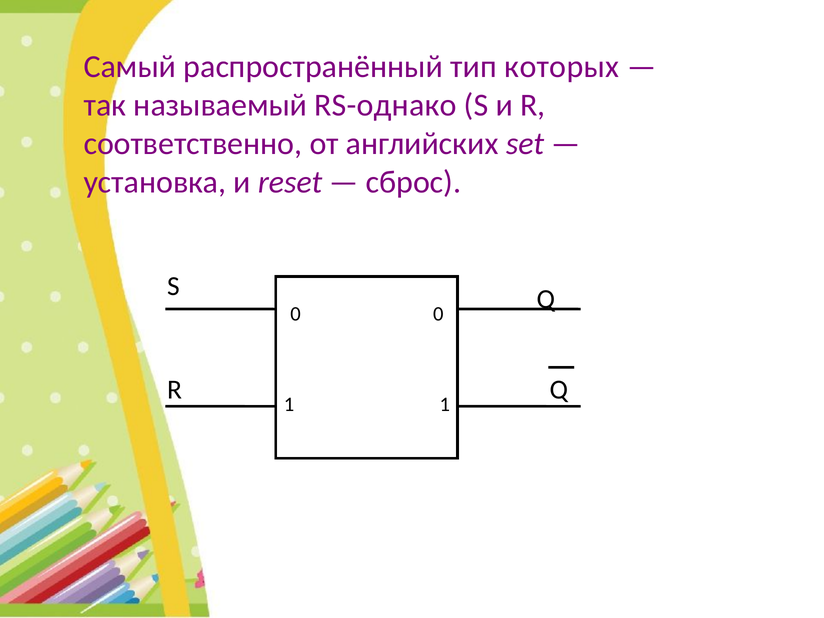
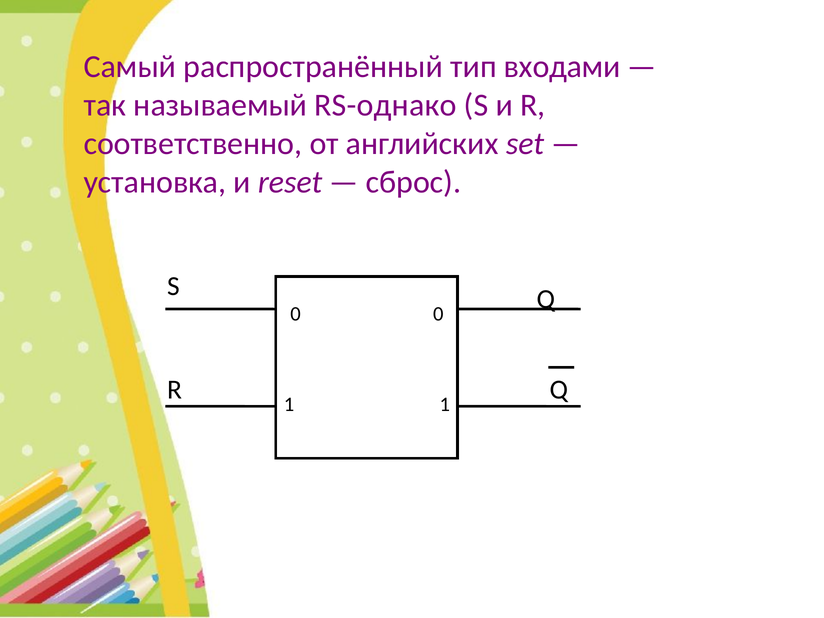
которых: которых -> входами (562, 67)
